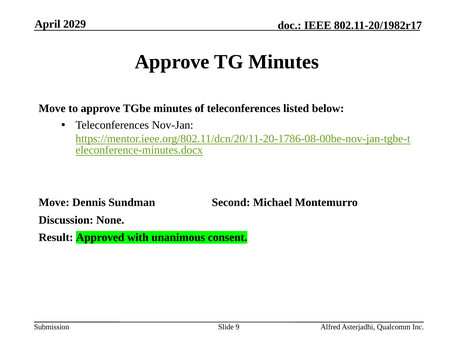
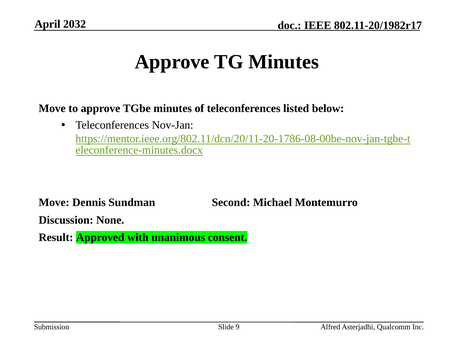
2029: 2029 -> 2032 (75, 24)
